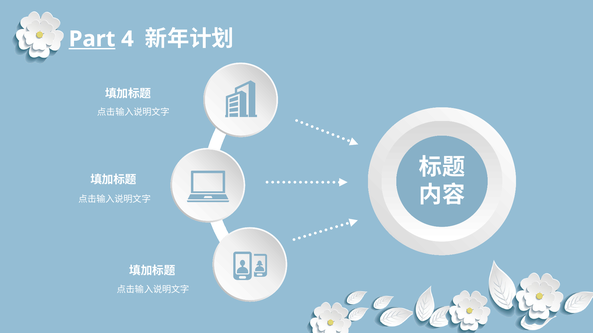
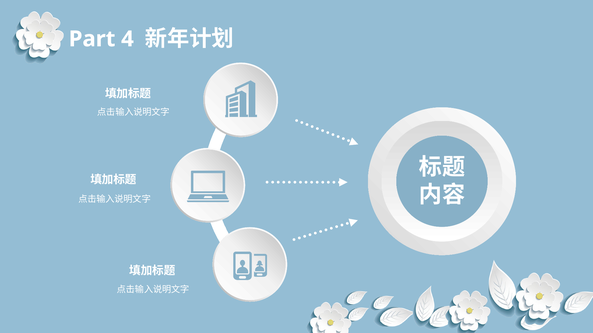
Part underline: present -> none (92, 39)
